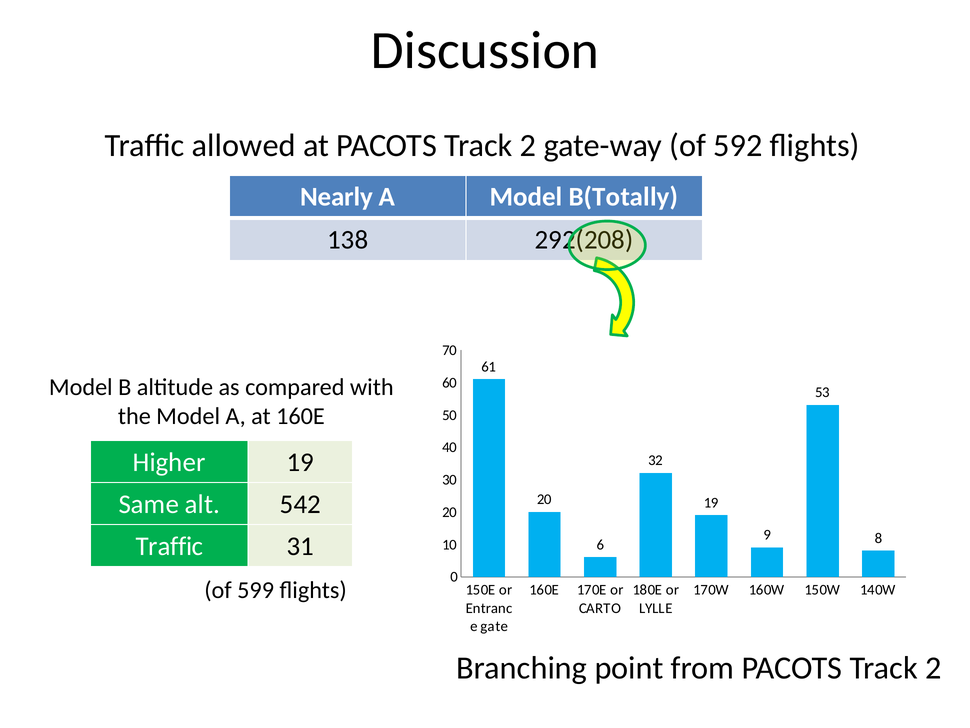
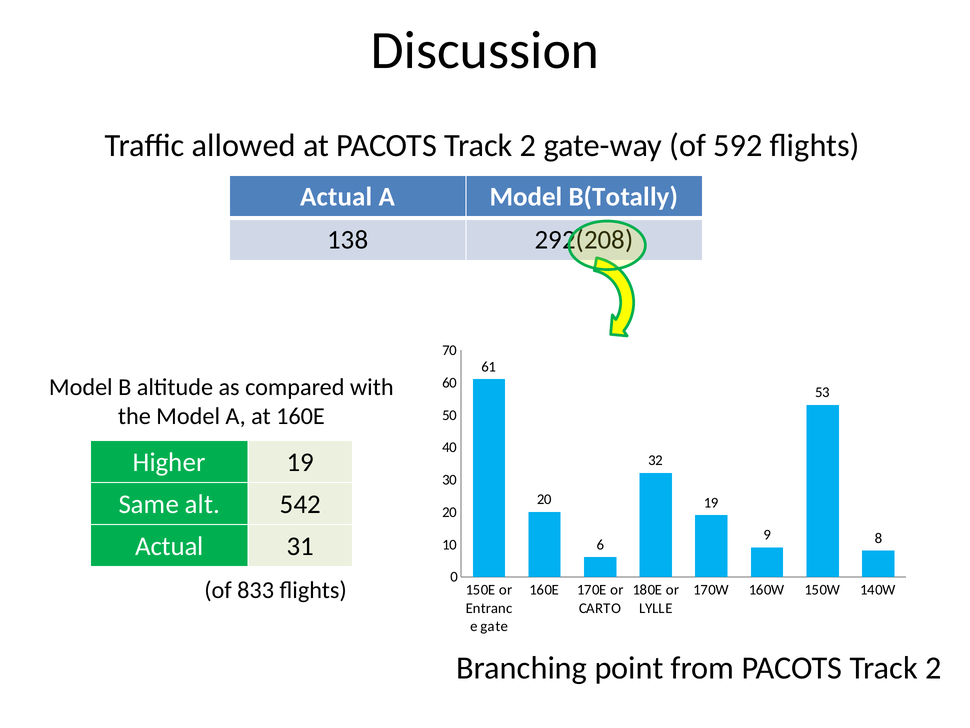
Nearly: Nearly -> Actual (336, 197)
Traffic: Traffic -> Actual (169, 546)
599: 599 -> 833 (256, 590)
